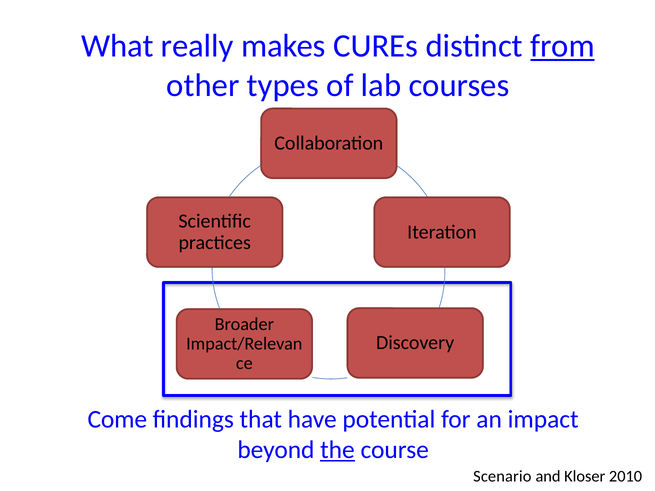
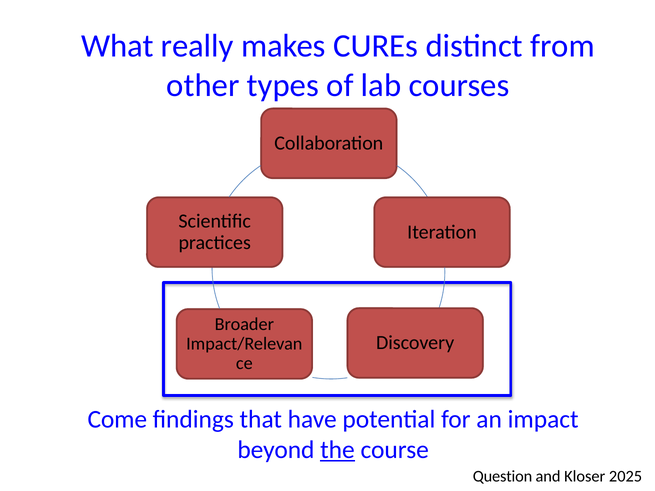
from underline: present -> none (562, 46)
Scenario: Scenario -> Question (503, 477)
2010: 2010 -> 2025 (626, 477)
